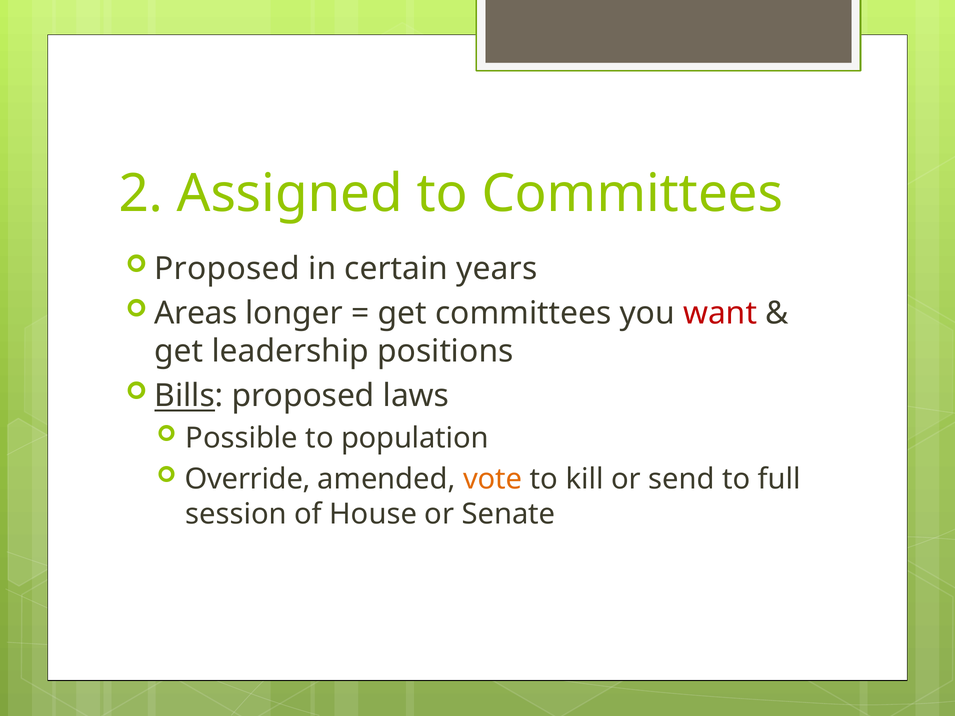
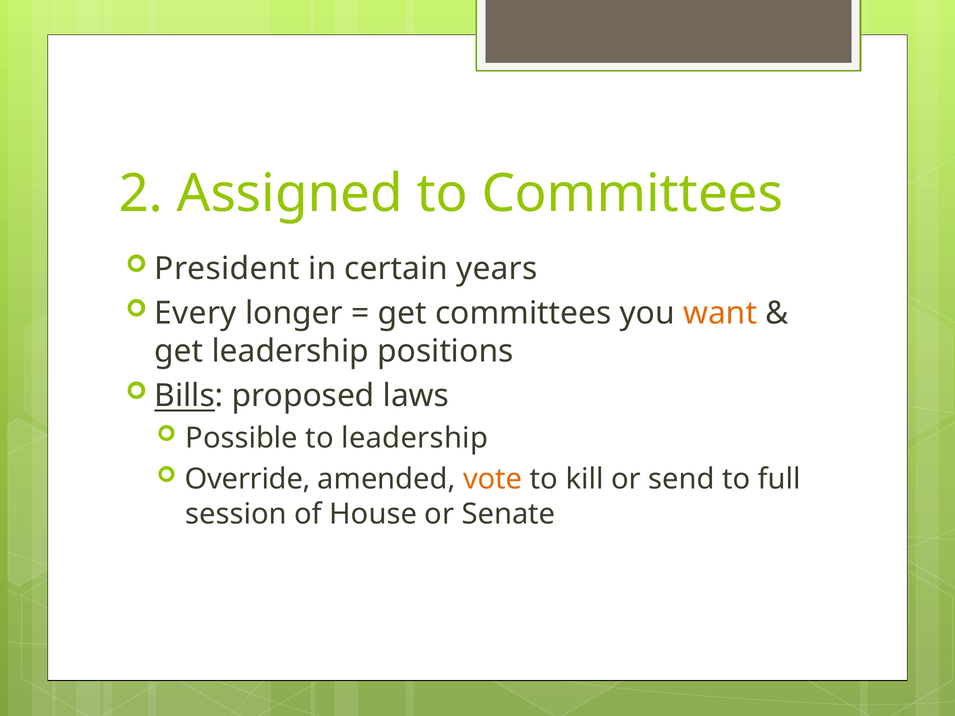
Proposed: Proposed -> President (227, 269)
Areas: Areas -> Every (196, 313)
want colour: red -> orange (720, 313)
to population: population -> leadership (415, 438)
